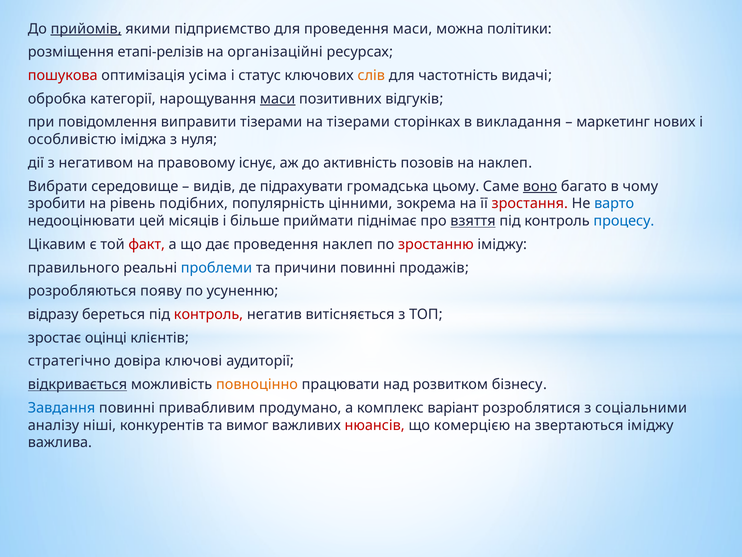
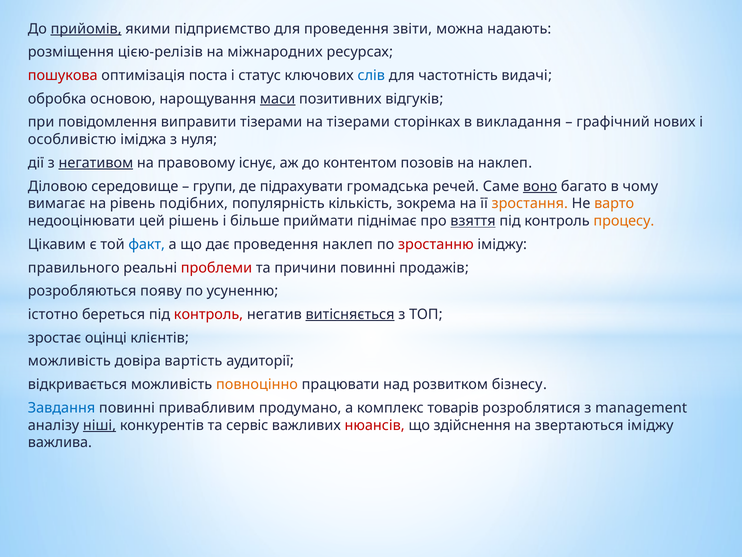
проведення маси: маси -> звіти (412, 29)
політики: політики -> надають (519, 29)
етапі-релізів: етапі-релізів -> цією-релізів (160, 52)
організаційні: організаційні -> міжнародних (275, 52)
усіма: усіма -> поста (208, 75)
слів colour: orange -> blue (371, 75)
категорії: категорії -> основою (123, 99)
маркетинг: маркетинг -> графічний (613, 122)
негативом underline: none -> present (96, 163)
активність: активність -> контентом (360, 163)
Вибрати: Вибрати -> Діловою (58, 186)
видів: видів -> групи (214, 186)
цьому: цьому -> речей (456, 186)
зробити: зробити -> вимагає (57, 203)
цінними: цінними -> кількість (361, 203)
зростання colour: red -> orange (530, 203)
варто colour: blue -> orange (614, 203)
місяців: місяців -> рішень (194, 221)
процесу colour: blue -> orange (624, 221)
факт colour: red -> blue (147, 244)
проблеми colour: blue -> red (216, 267)
відразу: відразу -> істотно (53, 314)
витісняється underline: none -> present (350, 314)
стратегічно: стратегічно -> можливість (69, 361)
ключові: ключові -> вартість (193, 361)
відкривається underline: present -> none (77, 384)
варіант: варіант -> товарів (453, 408)
соціальними: соціальними -> management (641, 408)
ніші underline: none -> present (100, 425)
вимог: вимог -> сервіс (247, 425)
комерцією: комерцією -> здійснення (472, 425)
